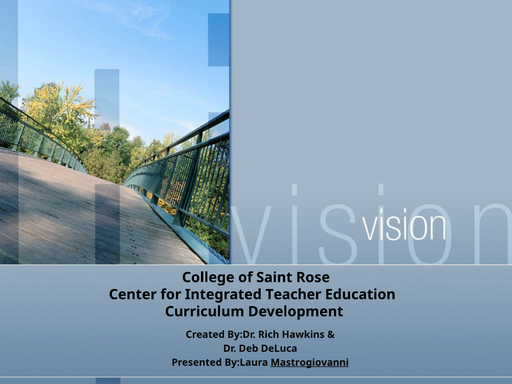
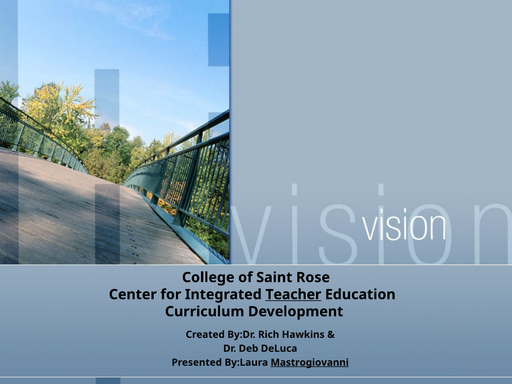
Teacher underline: none -> present (293, 295)
